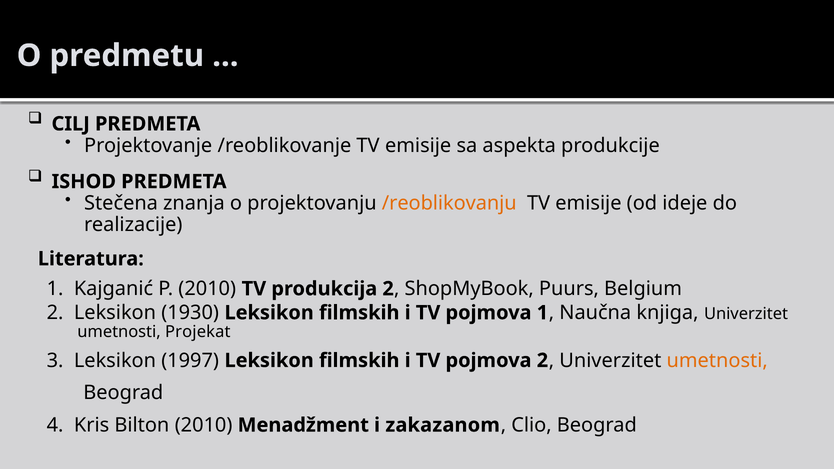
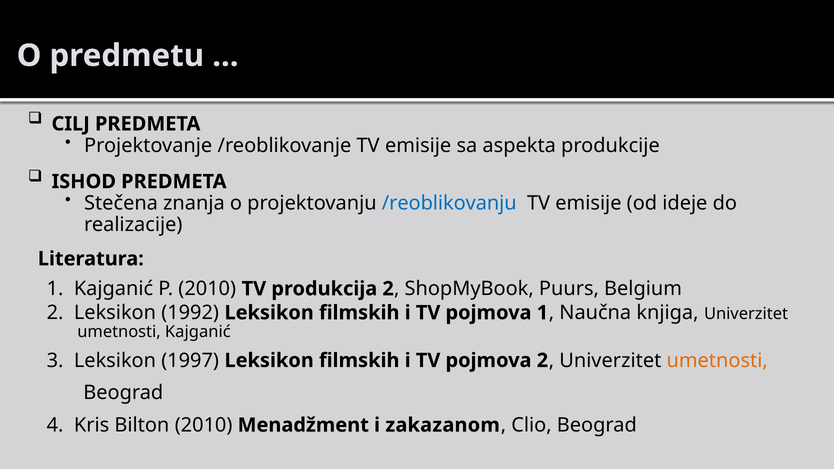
/reoblikovanju colour: orange -> blue (449, 203)
1930: 1930 -> 1992 (190, 313)
umetnosti Projekat: Projekat -> Kajganić (198, 332)
